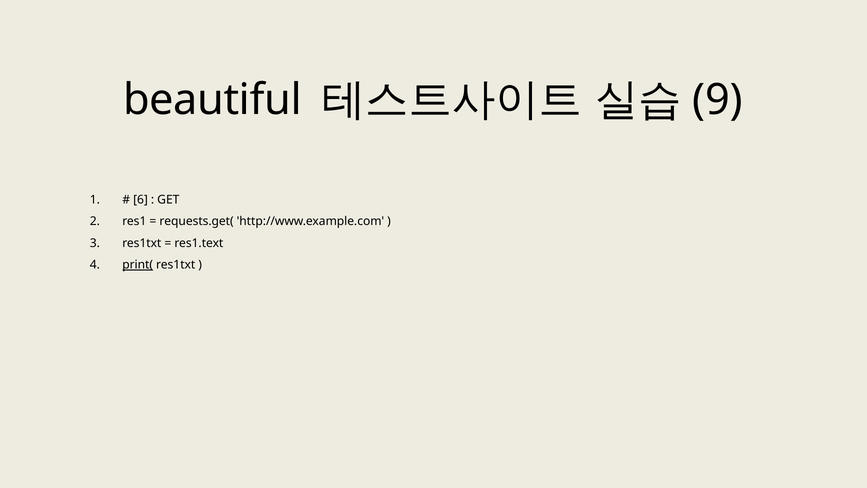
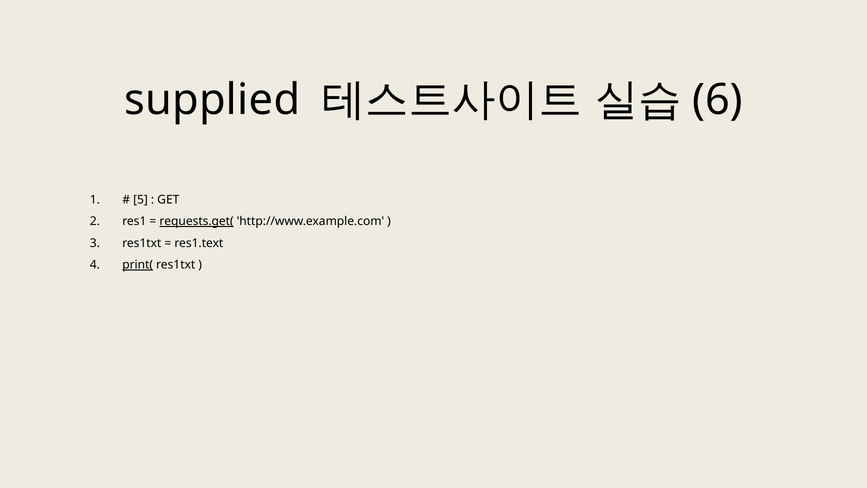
beautiful: beautiful -> supplied (212, 100)
9: 9 -> 6 (718, 100)
6: 6 -> 5 (140, 199)
requests.get( underline: none -> present (197, 221)
